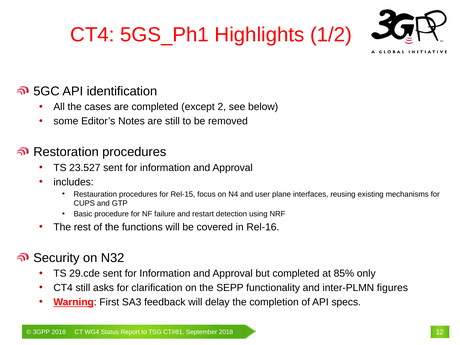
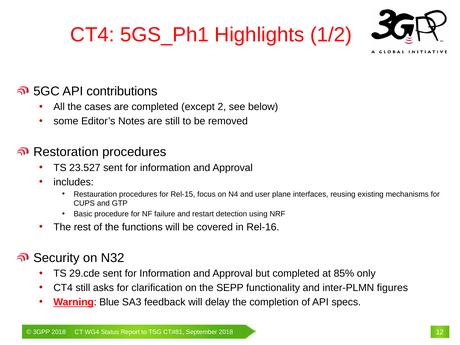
identification: identification -> contributions (122, 91)
First: First -> Blue (109, 302)
